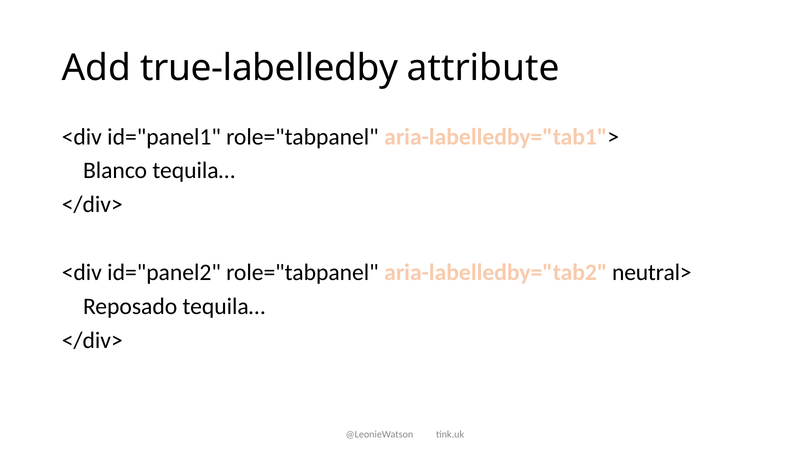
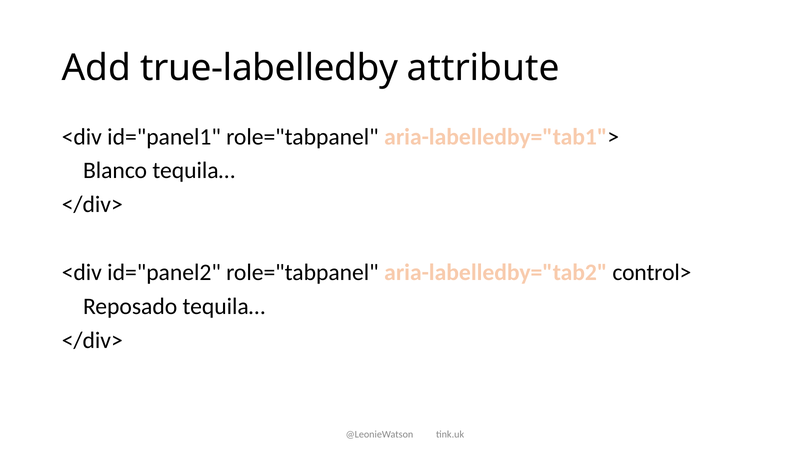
neutral>: neutral> -> control> (652, 273)
